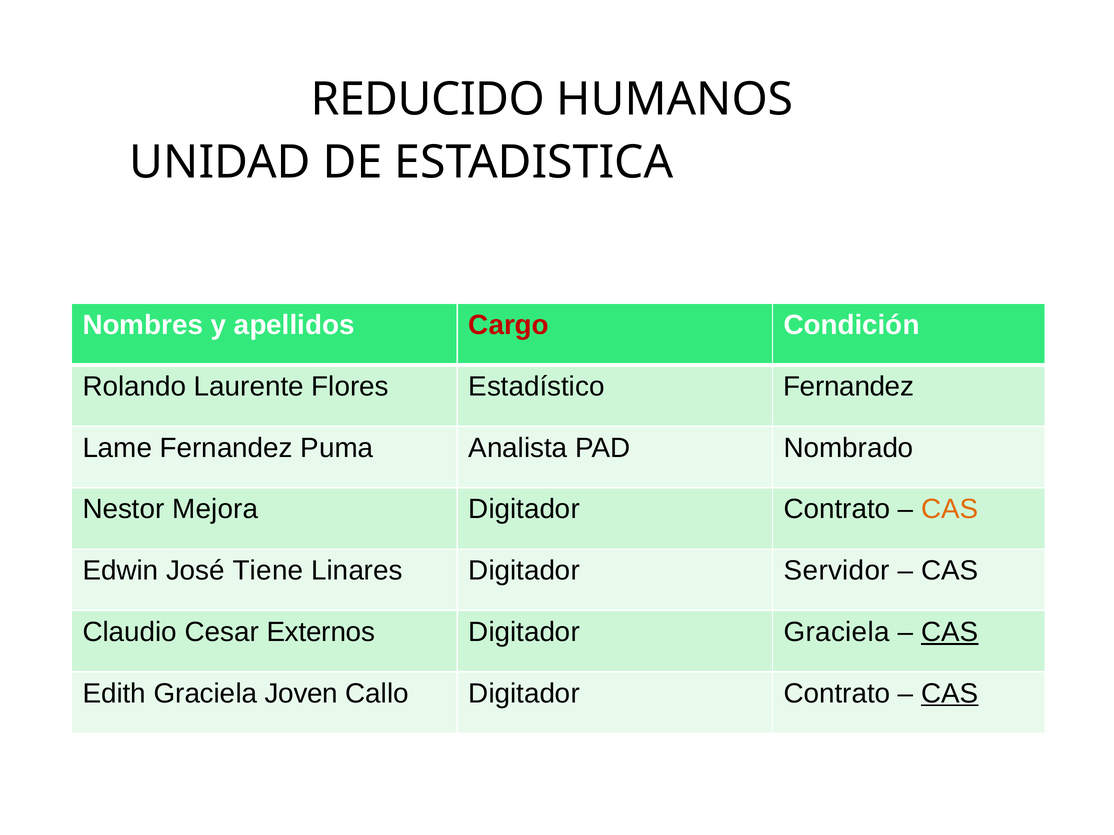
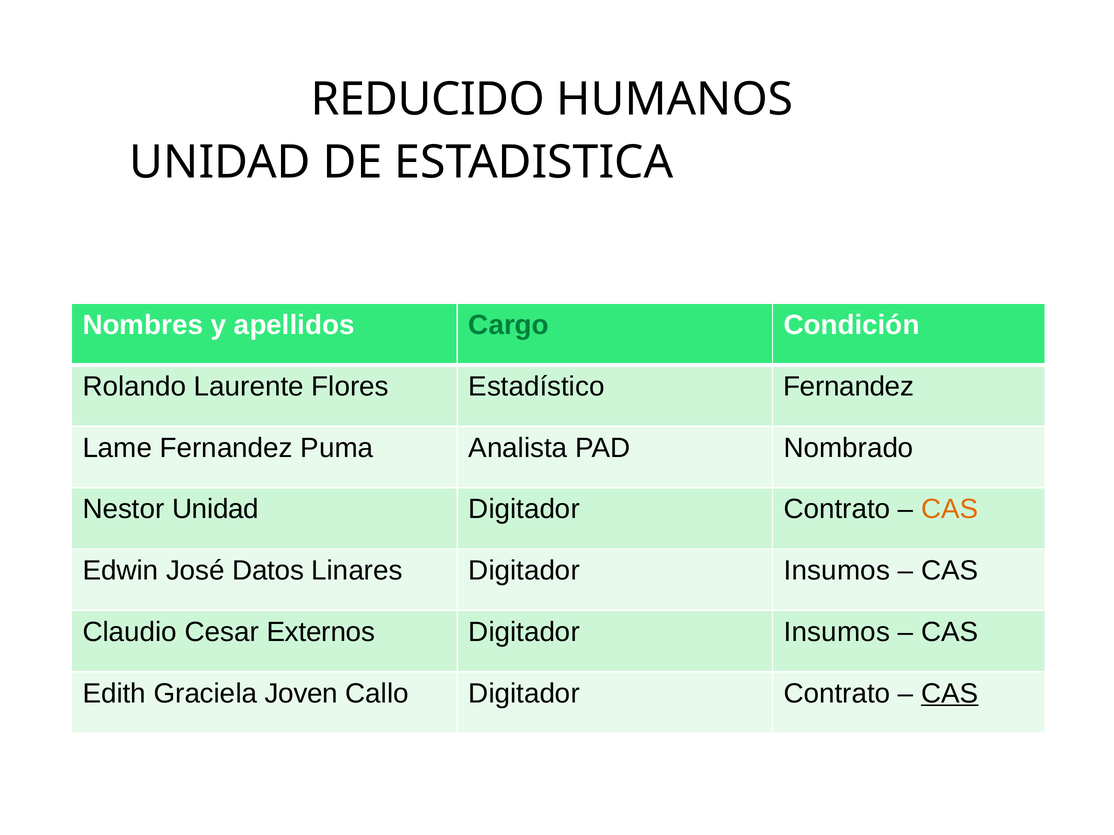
Cargo colour: red -> green (509, 325)
Nestor Mejora: Mejora -> Unidad (216, 510)
Tiene: Tiene -> Datos (268, 571)
Linares Digitador Servidor: Servidor -> Insumos (837, 571)
Graciela: Graciela -> Insumos (837, 632)
CAS underline: present -> none (950, 632)
